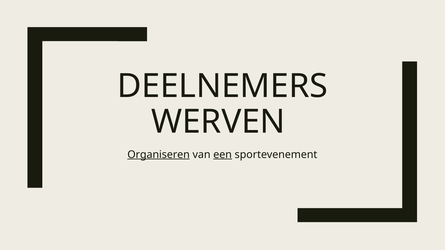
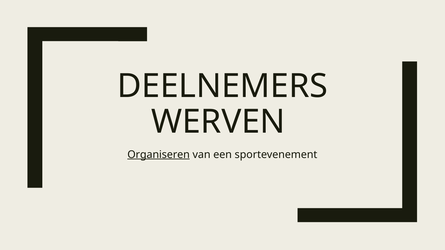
een underline: present -> none (223, 155)
